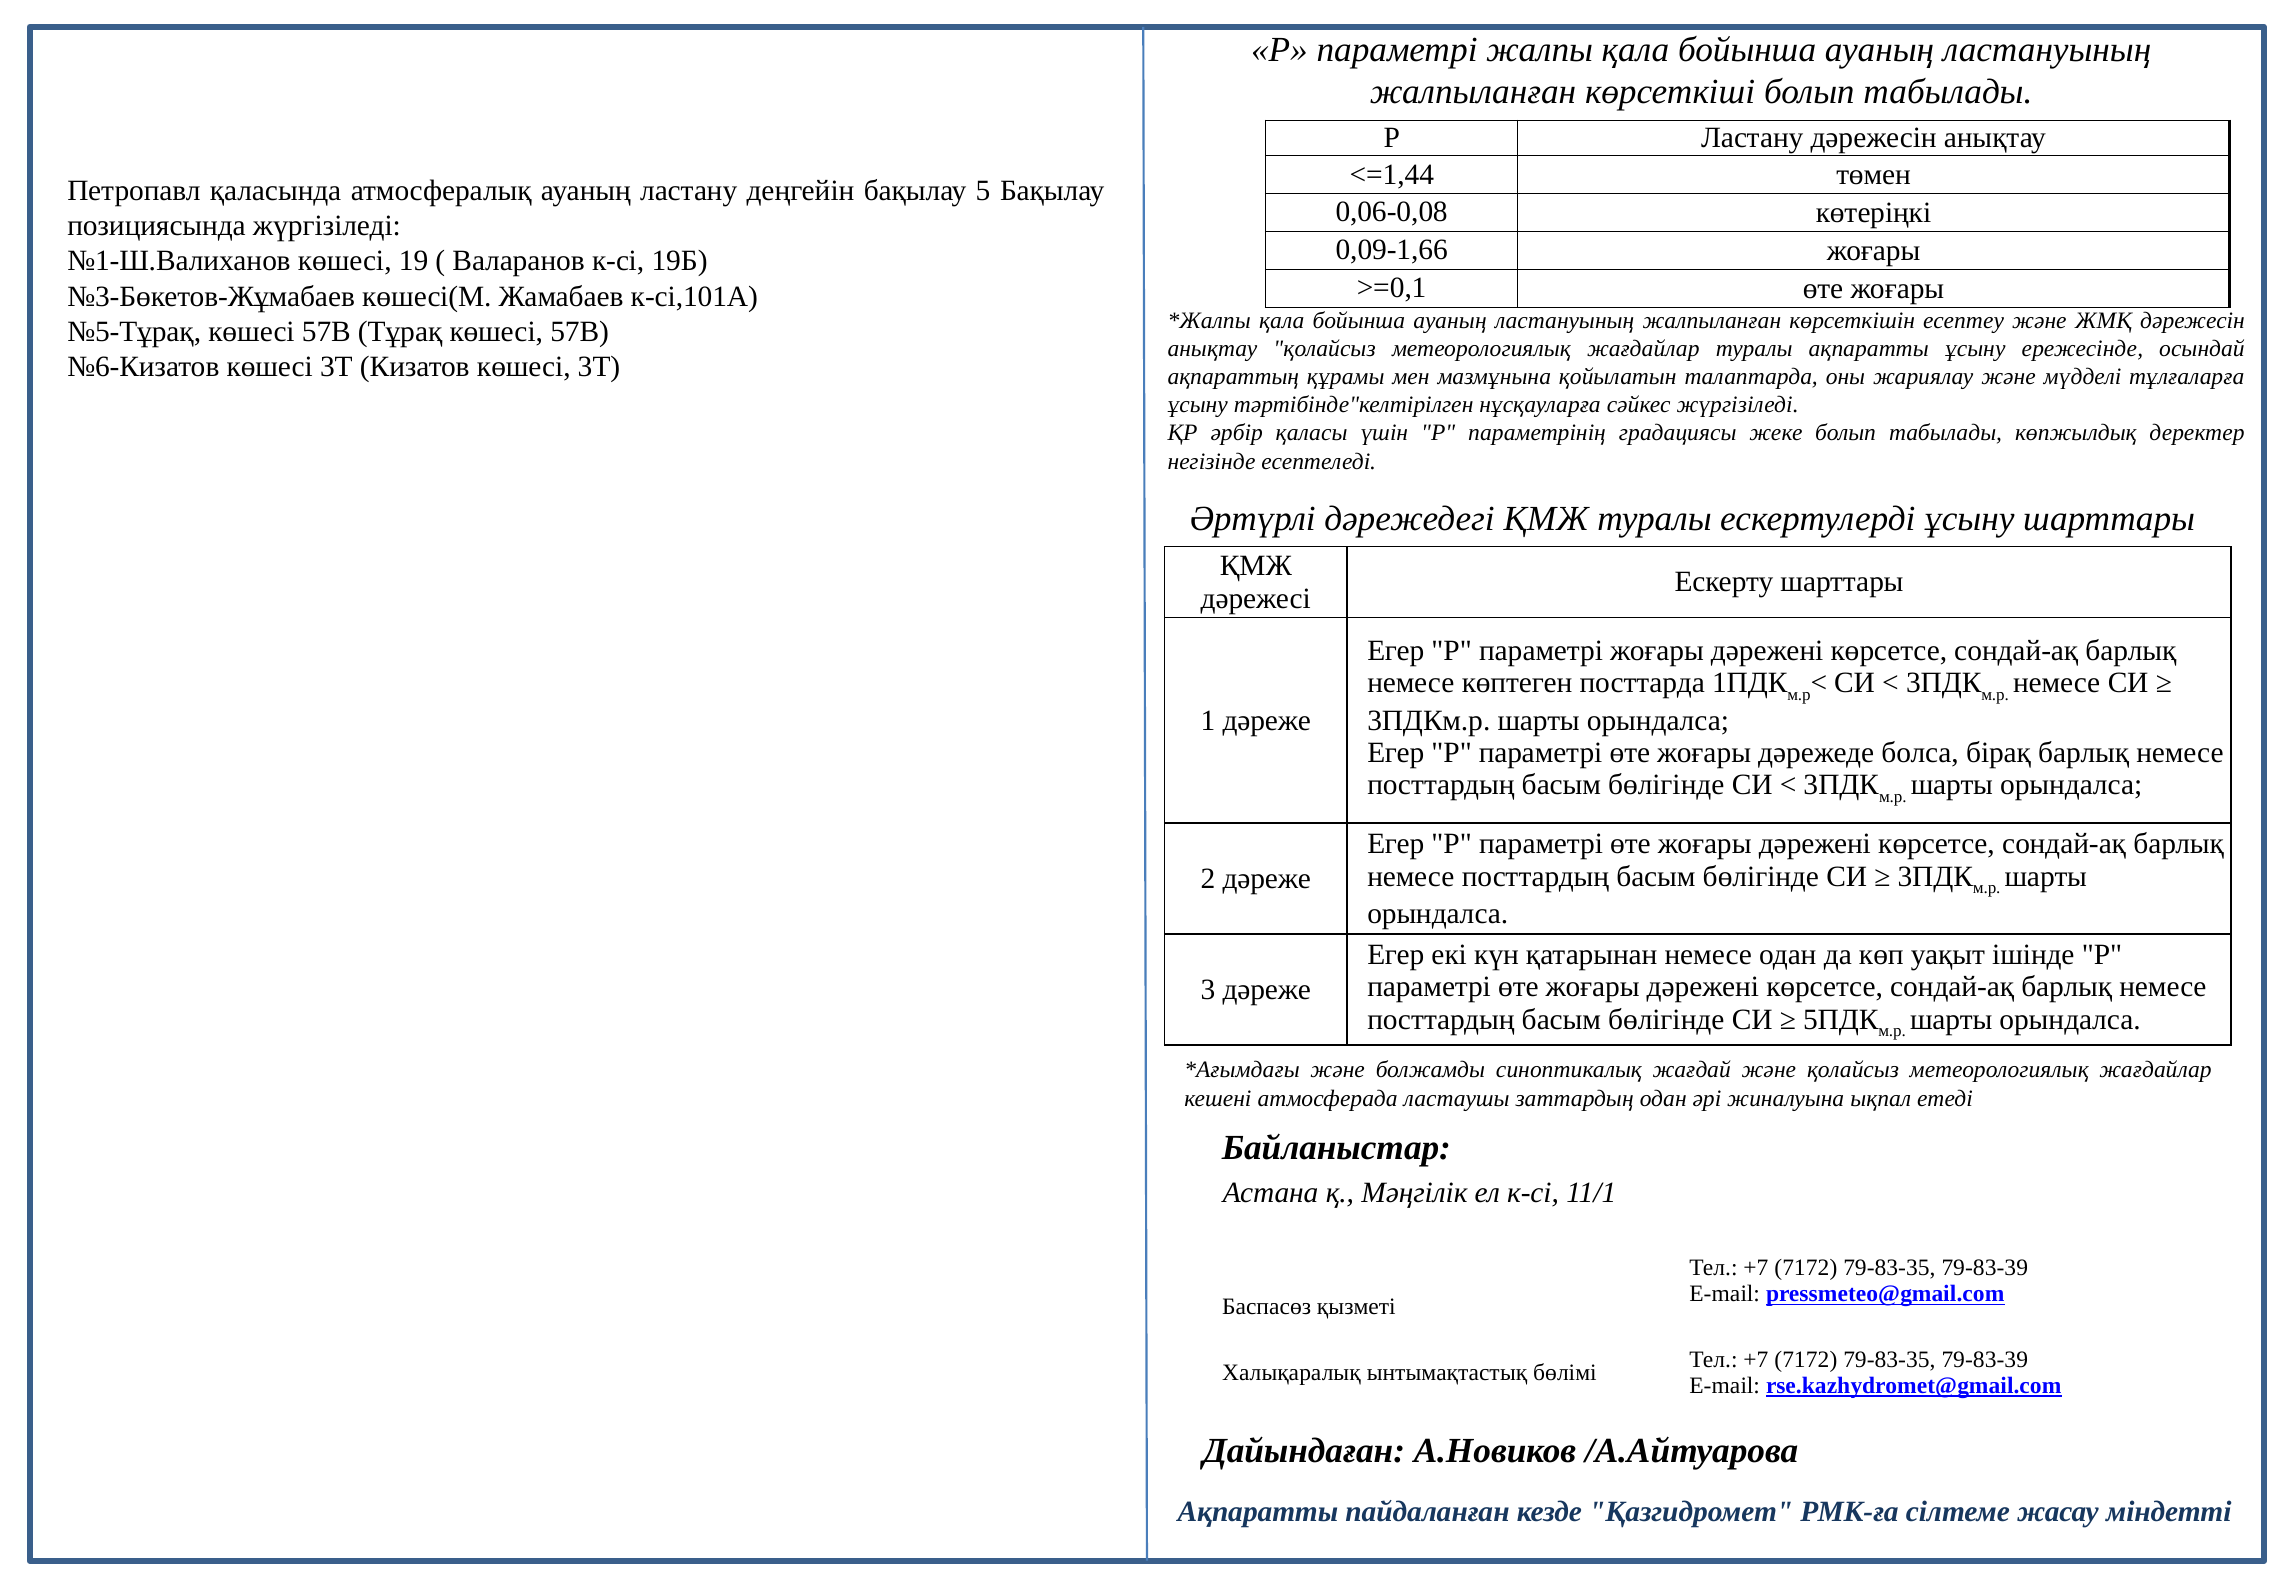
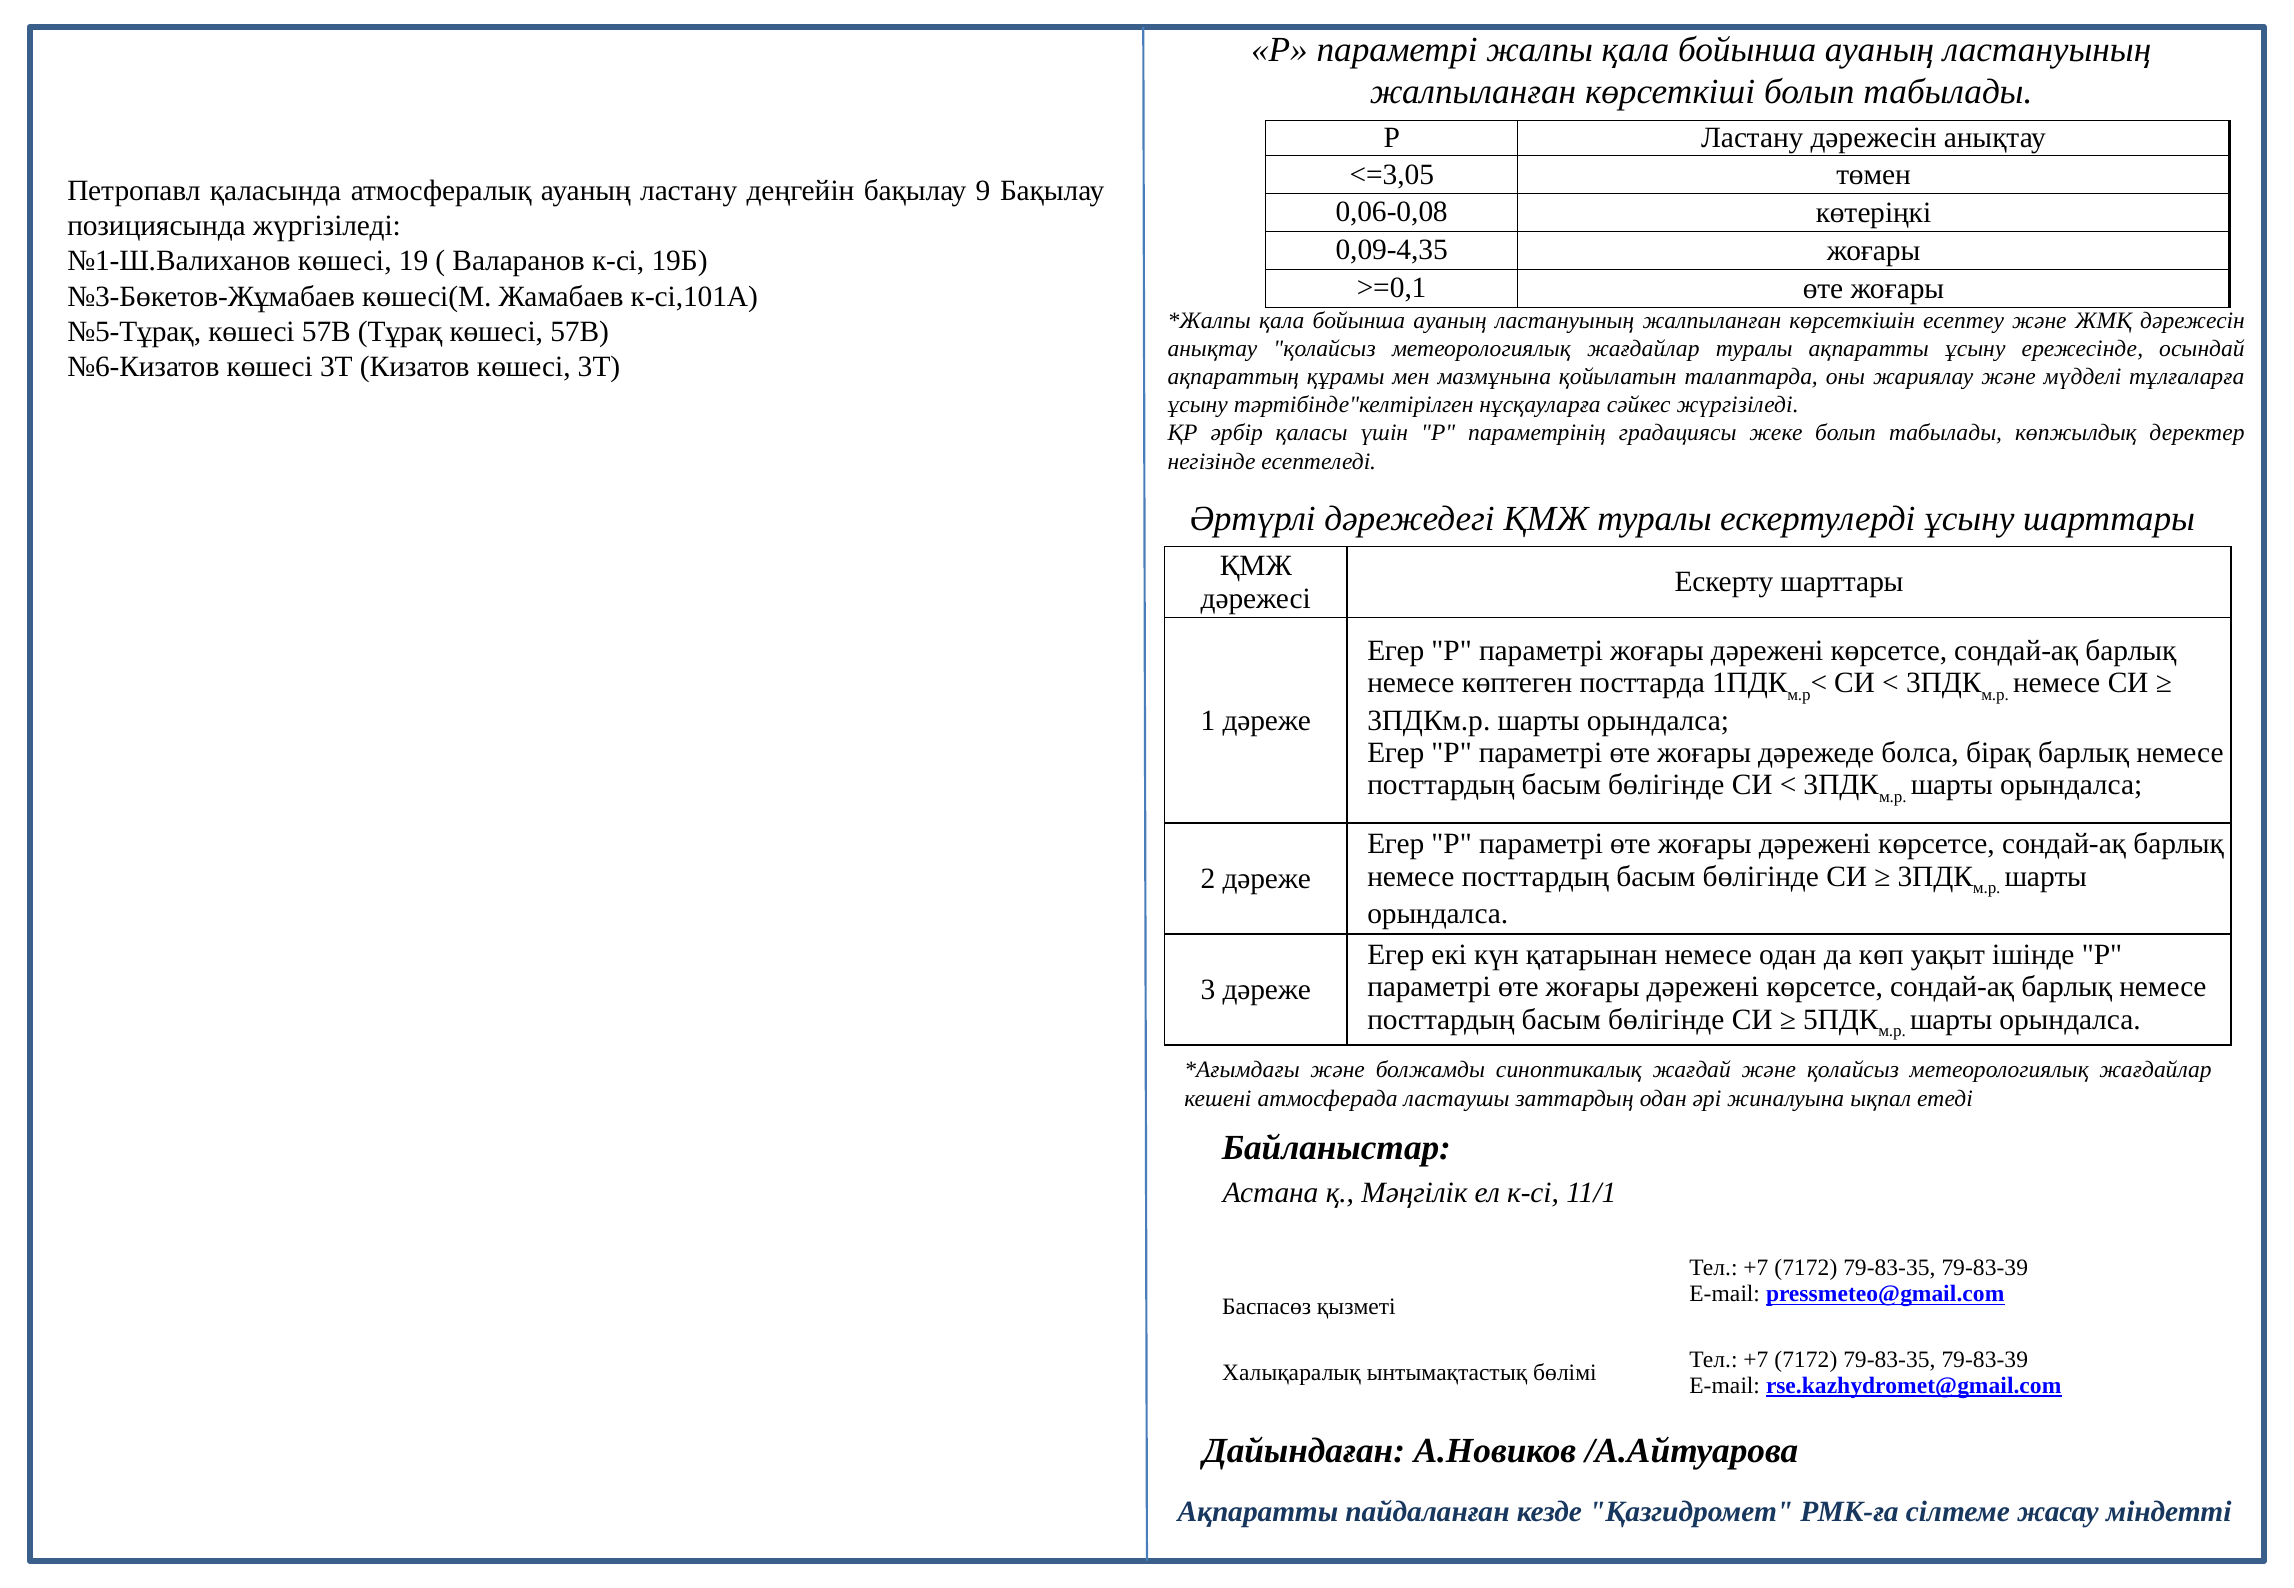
<=1,44: <=1,44 -> <=3,05 (1392, 174)
5: 5 -> 9 (983, 190)
0,09-1,66: 0,09-1,66 -> 0,09-4,35 (1392, 250)
